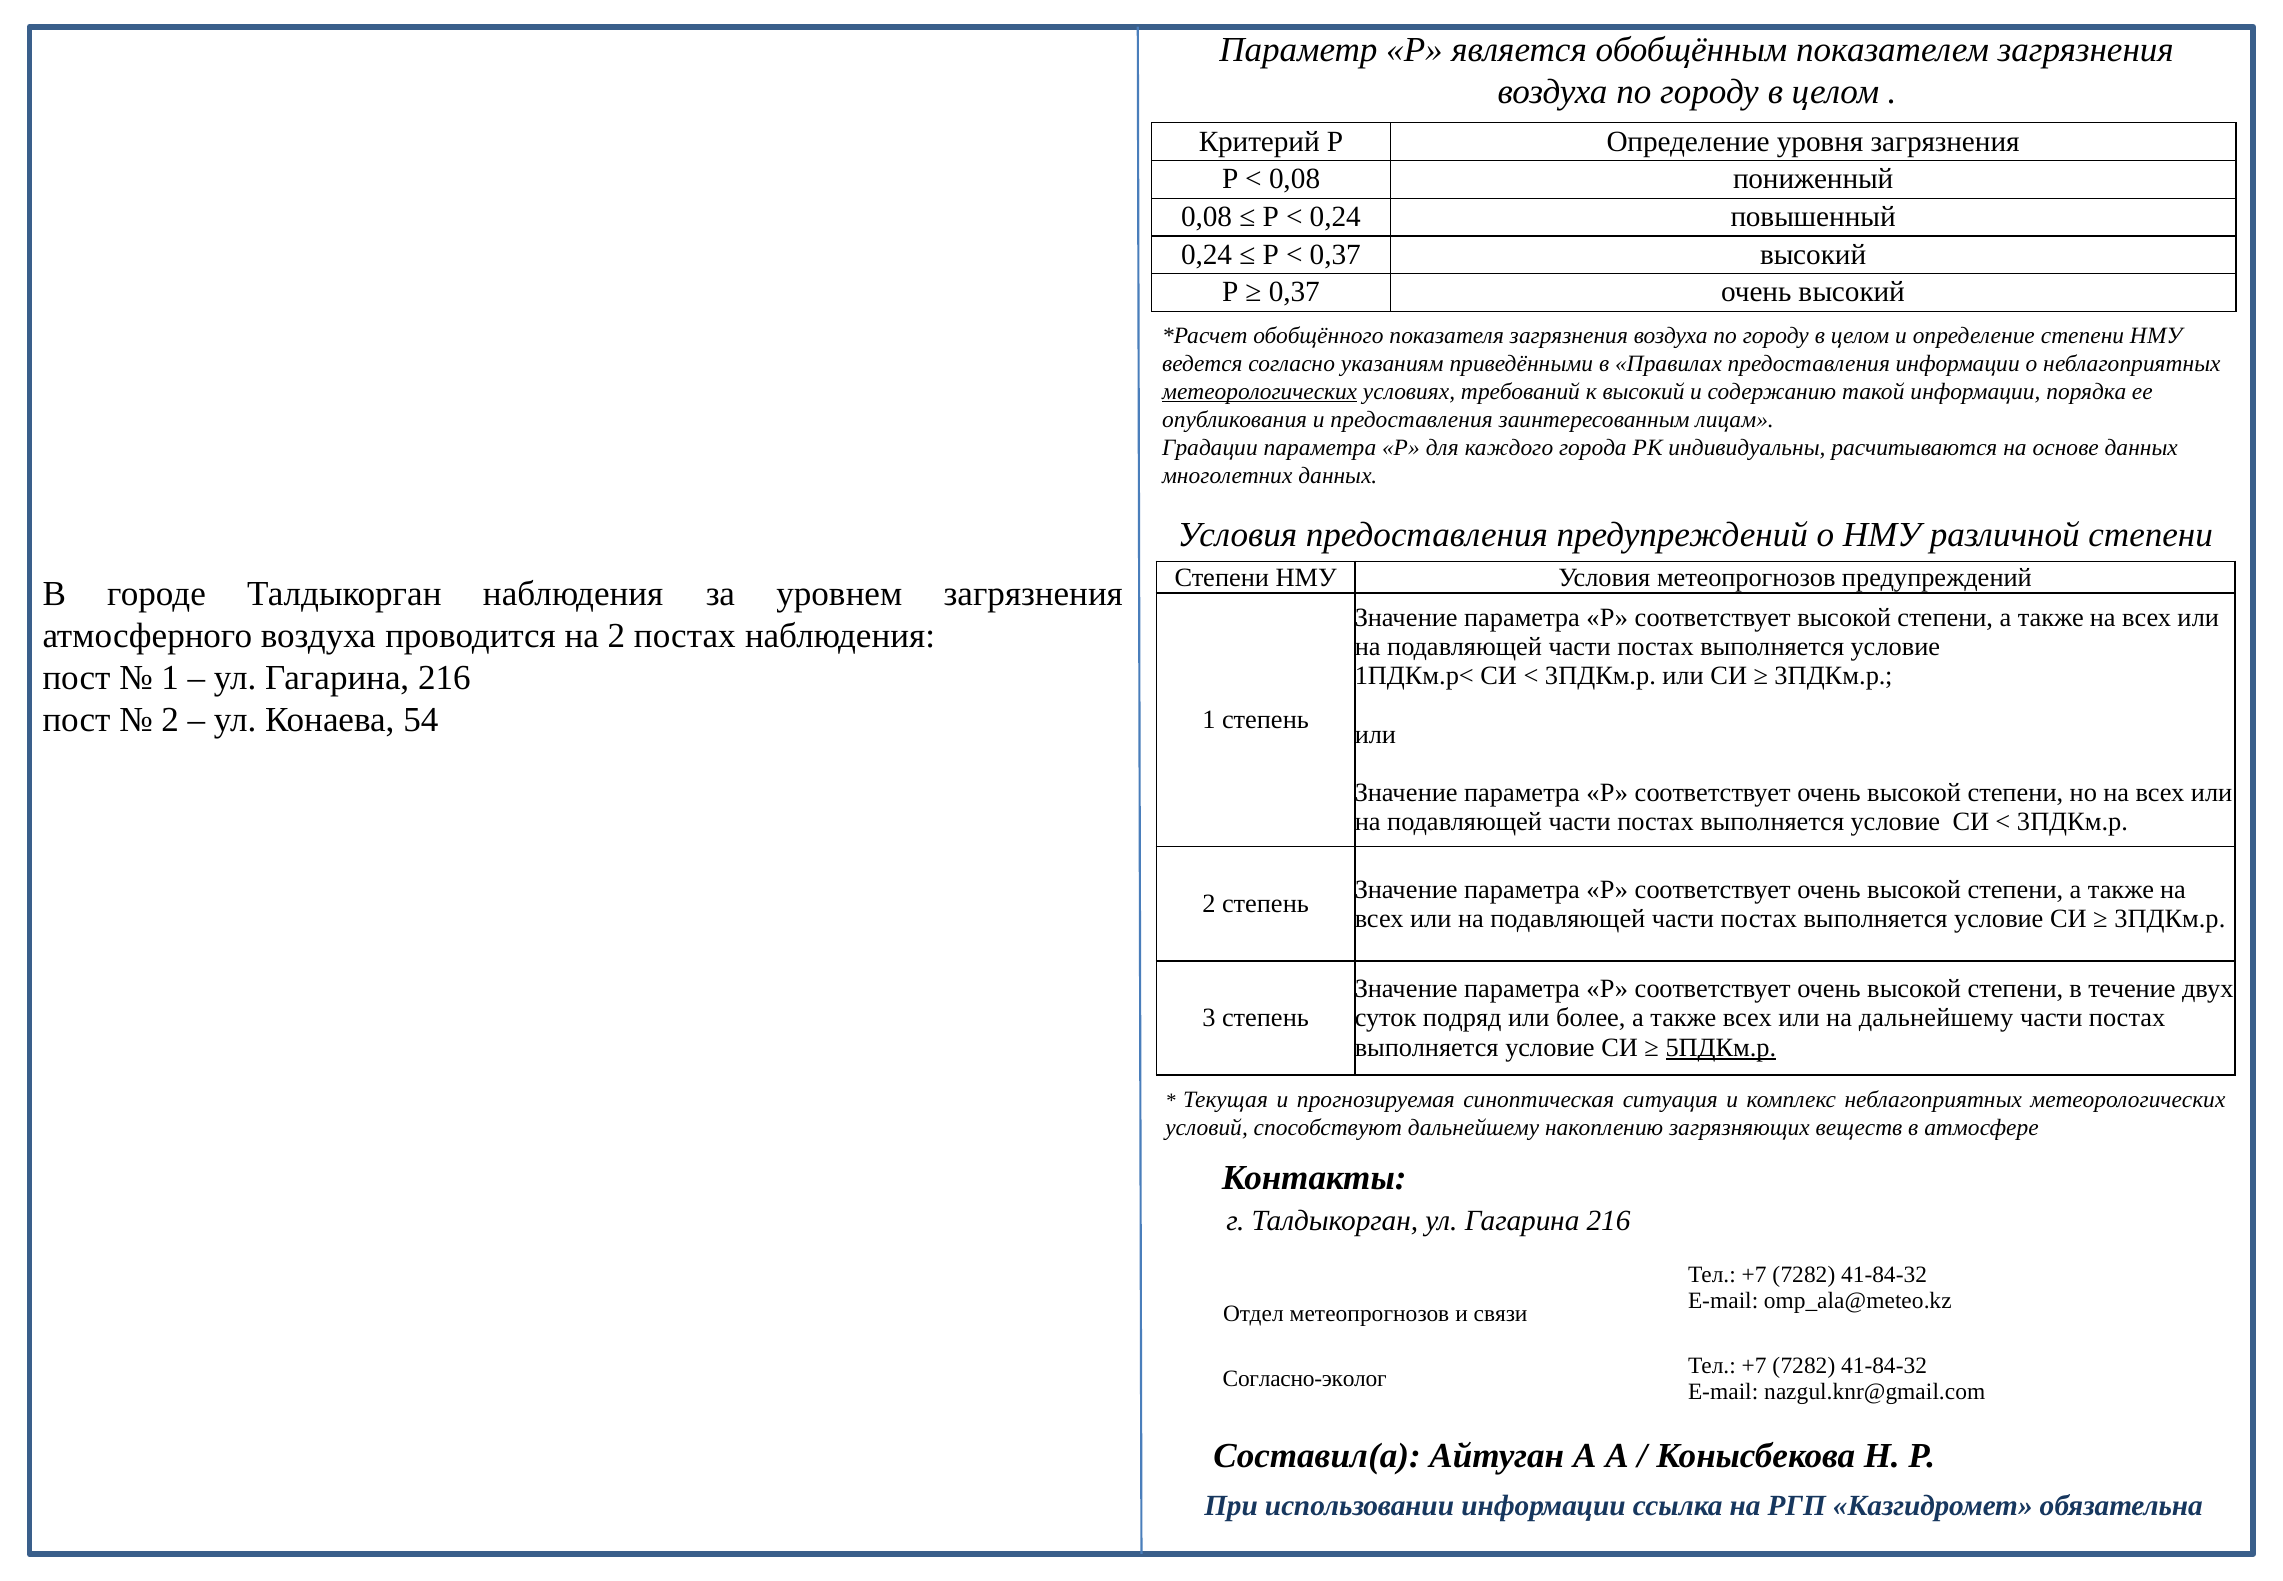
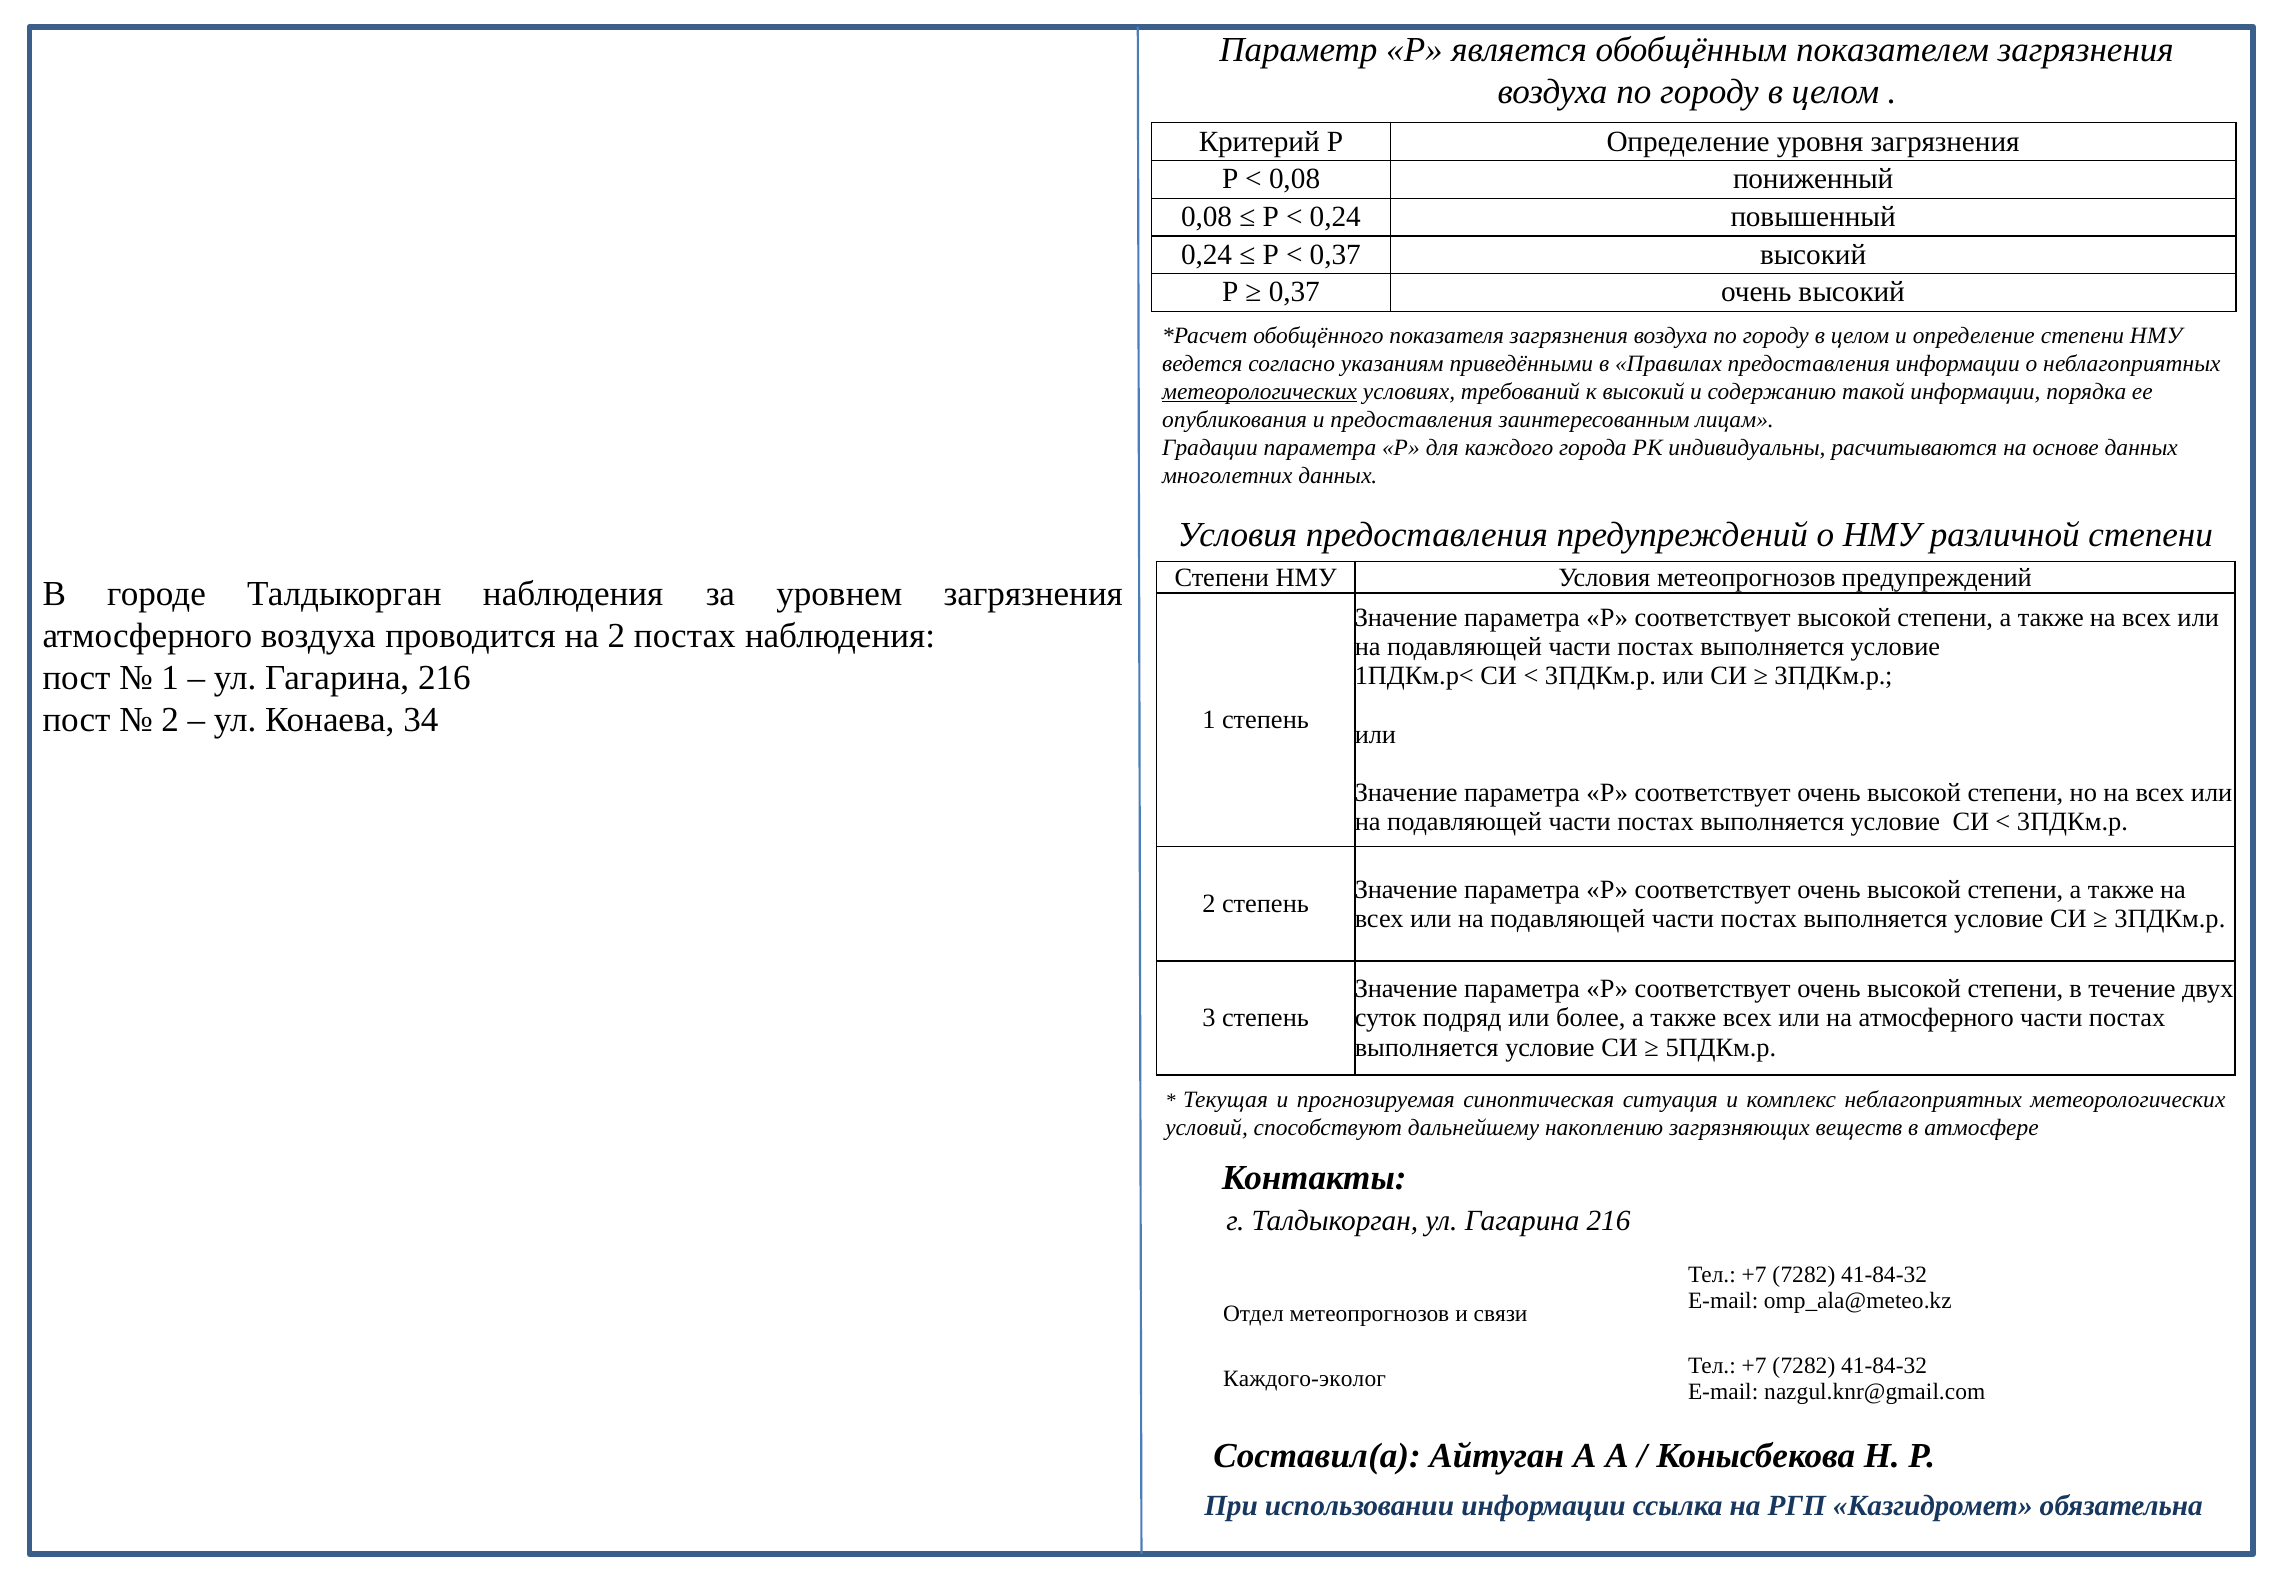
54: 54 -> 34 (421, 720)
на дальнейшему: дальнейшему -> атмосферного (1936, 1018)
5ПДКм.р underline: present -> none (1721, 1047)
Согласно-эколог: Согласно-эколог -> Каждого-эколог (1305, 1378)
